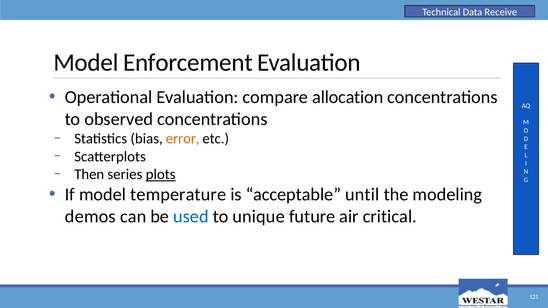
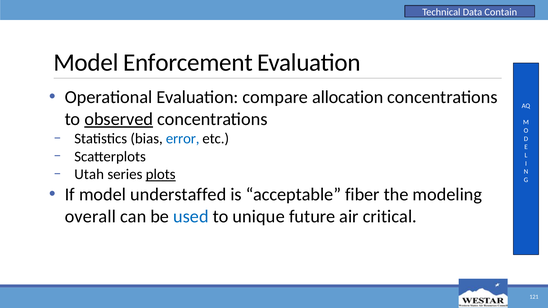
Receive: Receive -> Contain (501, 12)
observed underline: none -> present (119, 119)
error colour: orange -> blue (183, 139)
Then: Then -> Utah (89, 175)
temperature: temperature -> understaffed (178, 195)
until: until -> fiber (362, 195)
demos: demos -> overall (90, 217)
